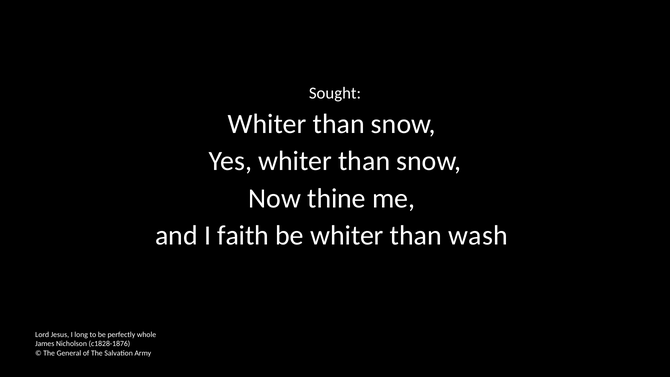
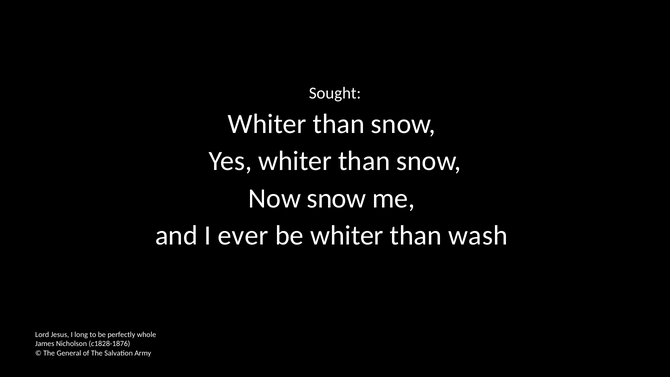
Now thine: thine -> snow (337, 198)
faith: faith -> ever (243, 235)
